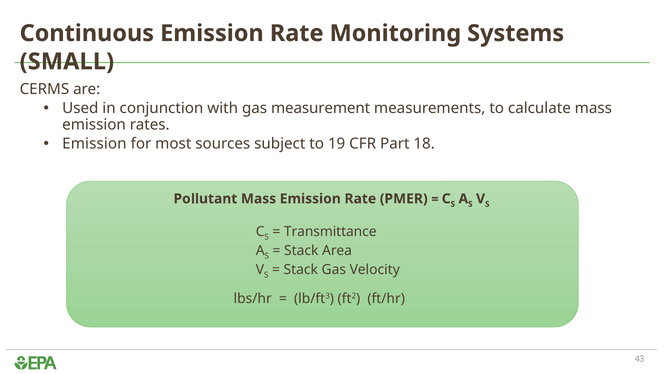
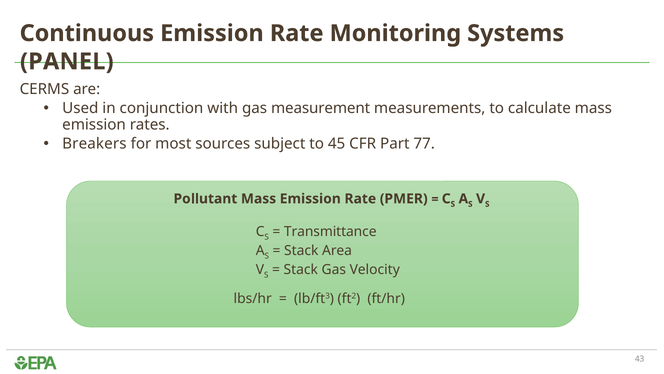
SMALL: SMALL -> PANEL (67, 61)
Emission: Emission -> Breakers (94, 144)
19: 19 -> 45 (337, 144)
18: 18 -> 77 (424, 144)
